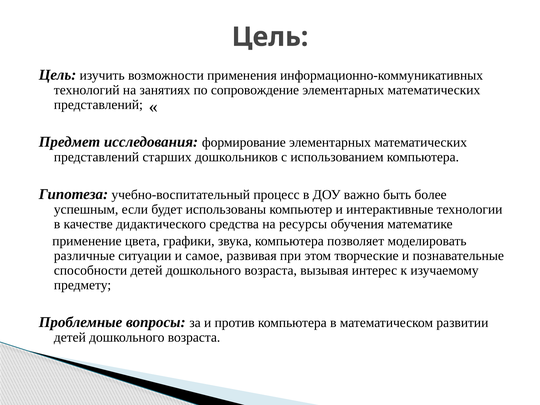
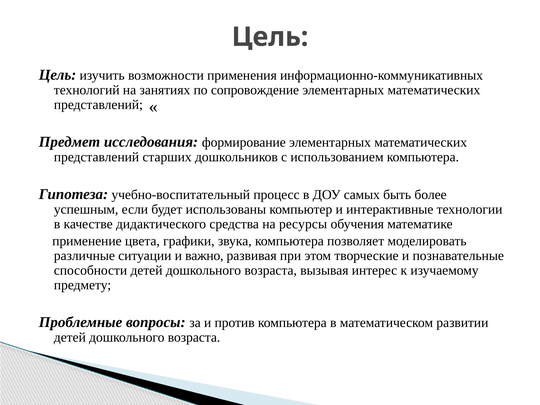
важно: важно -> самых (362, 195)
самое: самое -> важно (204, 256)
